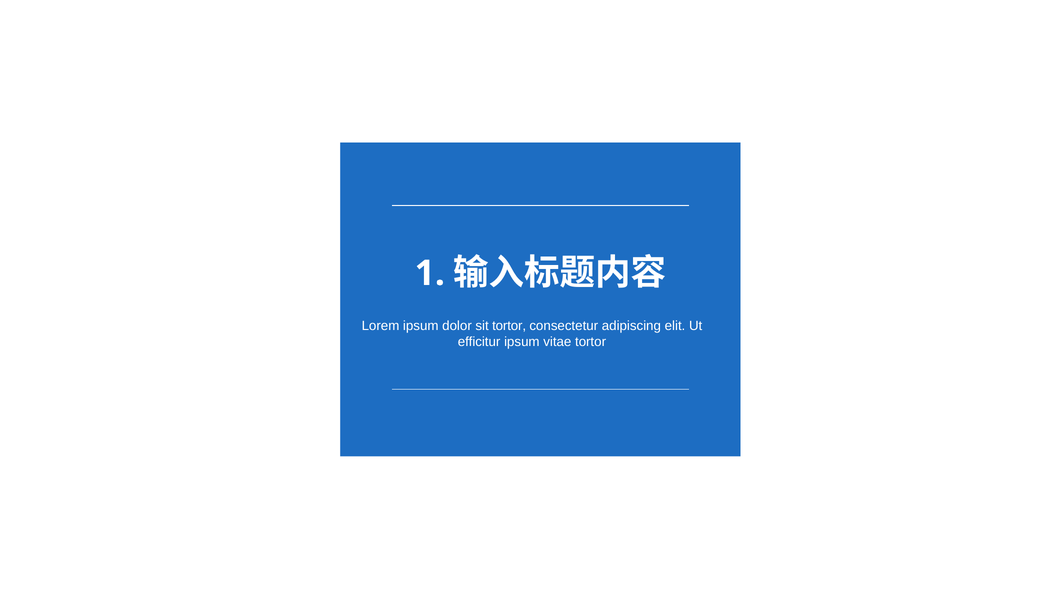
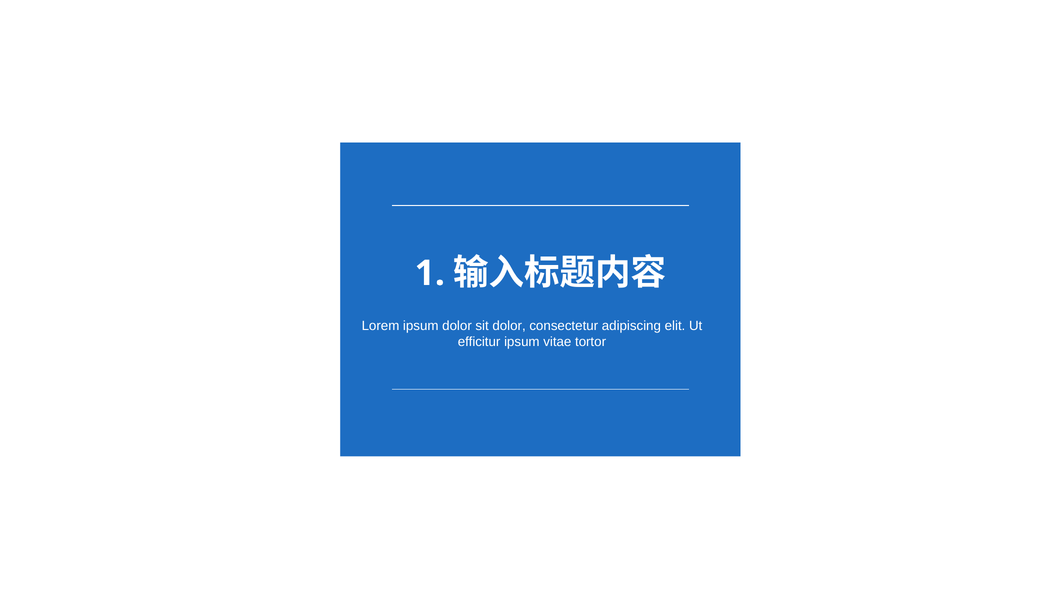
sit tortor: tortor -> dolor (509, 325)
